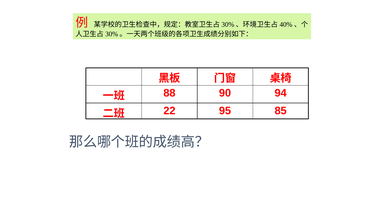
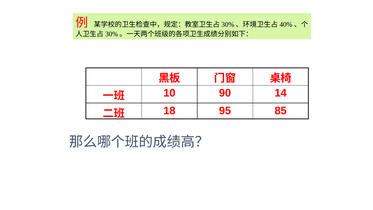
88: 88 -> 10 (169, 93)
94: 94 -> 14 (281, 93)
22: 22 -> 18 (169, 111)
